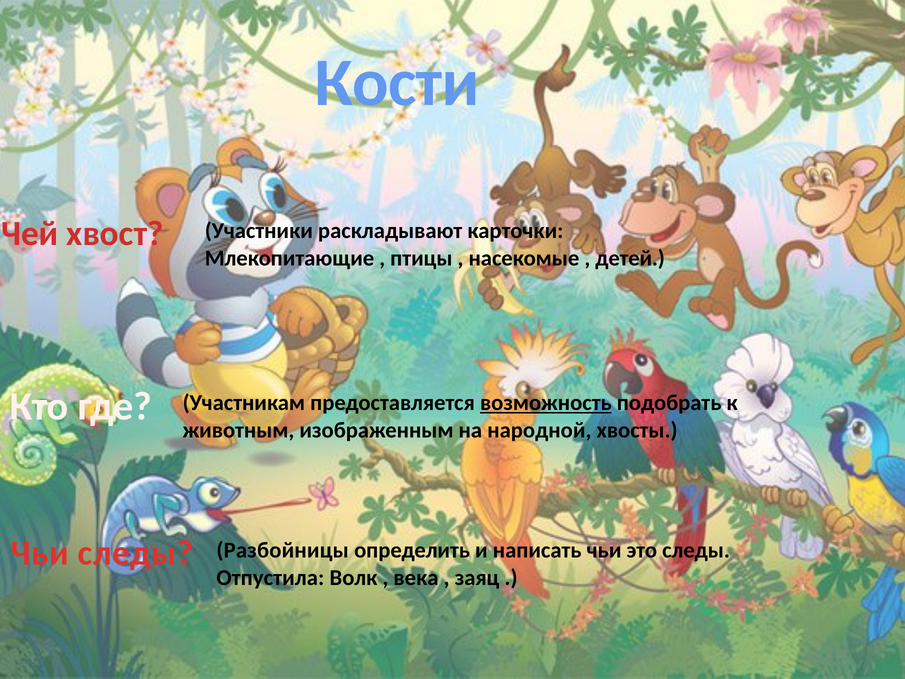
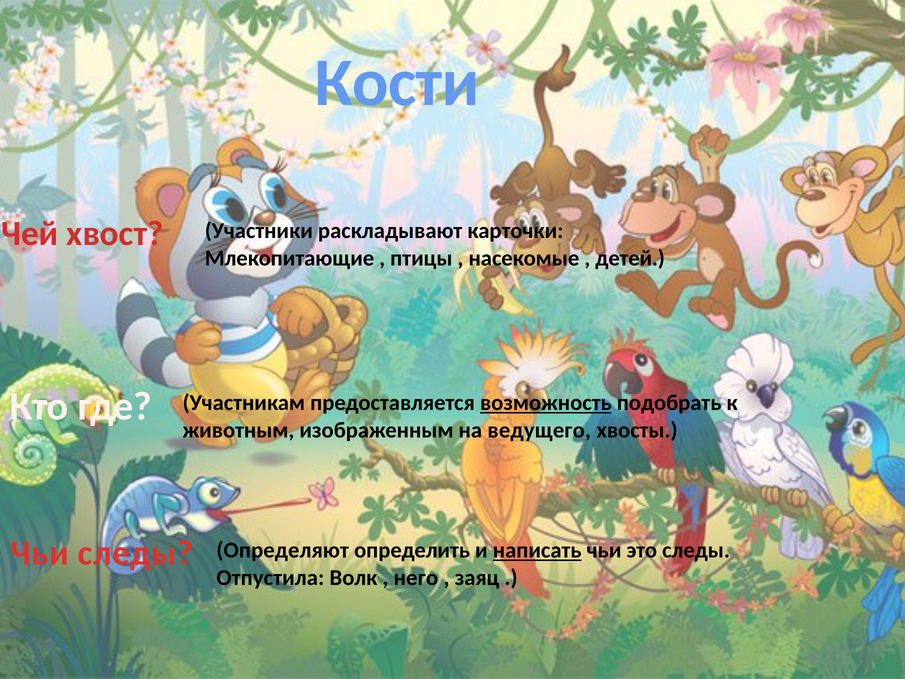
народной: народной -> ведущего (539, 430)
Разбойницы: Разбойницы -> Определяют (283, 550)
написать underline: none -> present (537, 550)
века: века -> него (416, 577)
